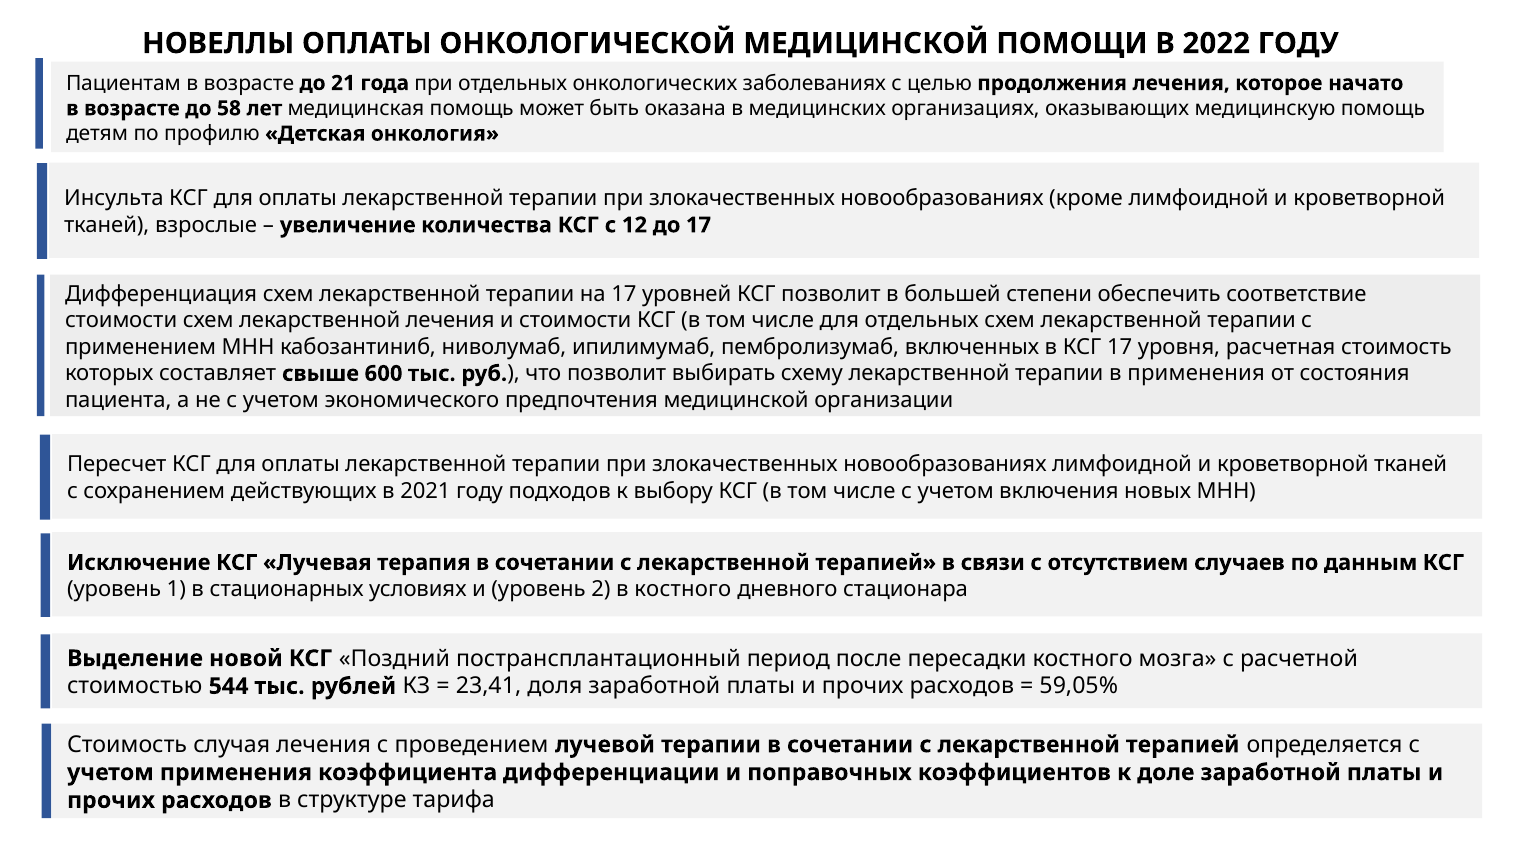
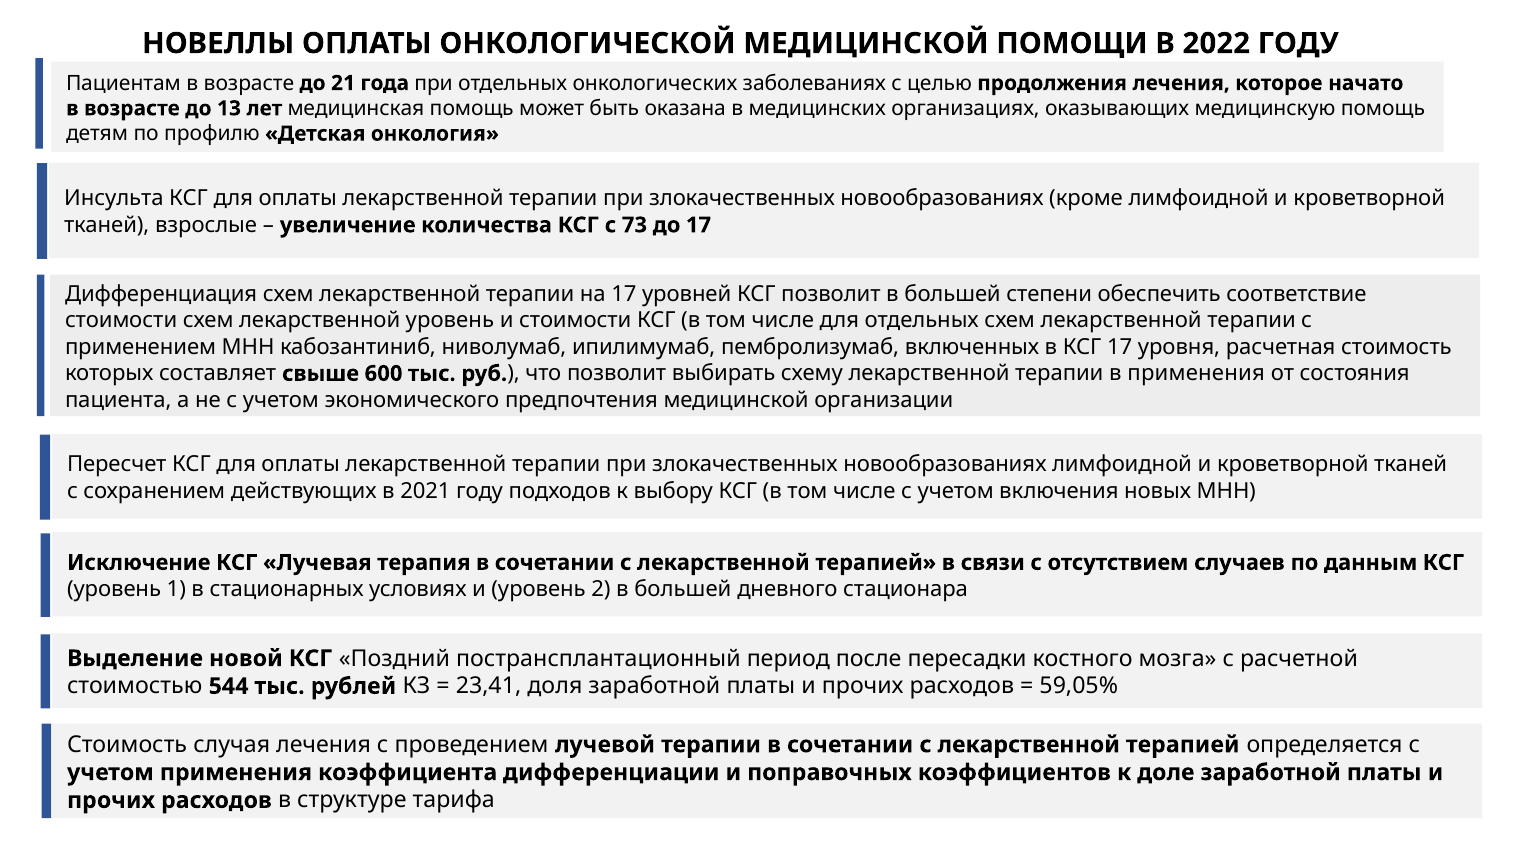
58: 58 -> 13 (229, 108)
12: 12 -> 73 (634, 225)
лекарственной лечения: лечения -> уровень (450, 321)
2 в костного: костного -> большей (683, 589)
